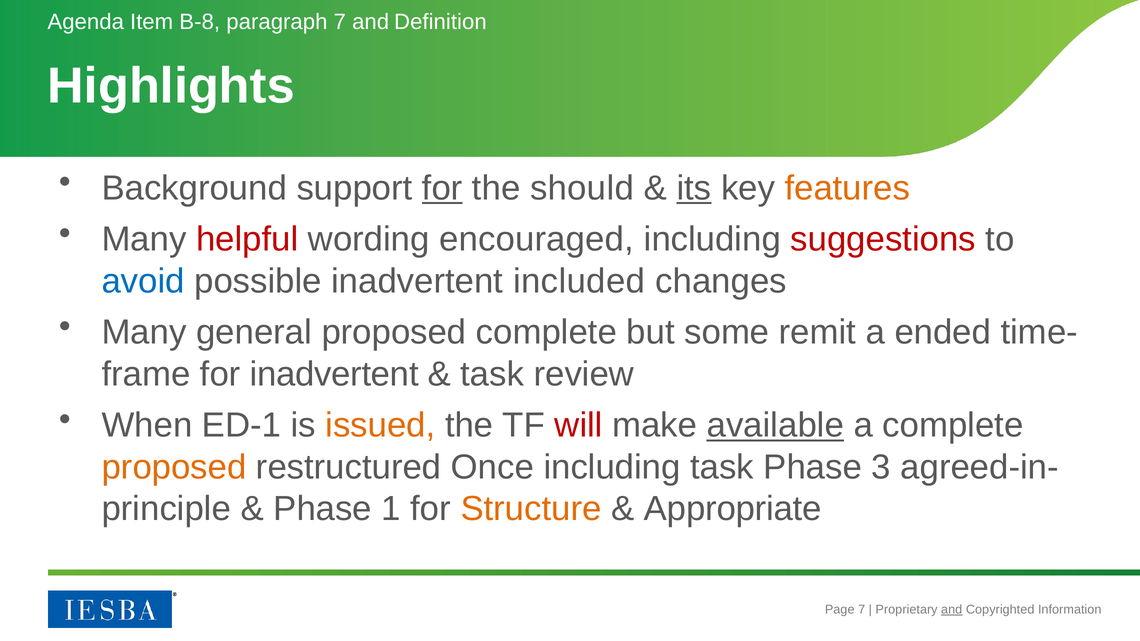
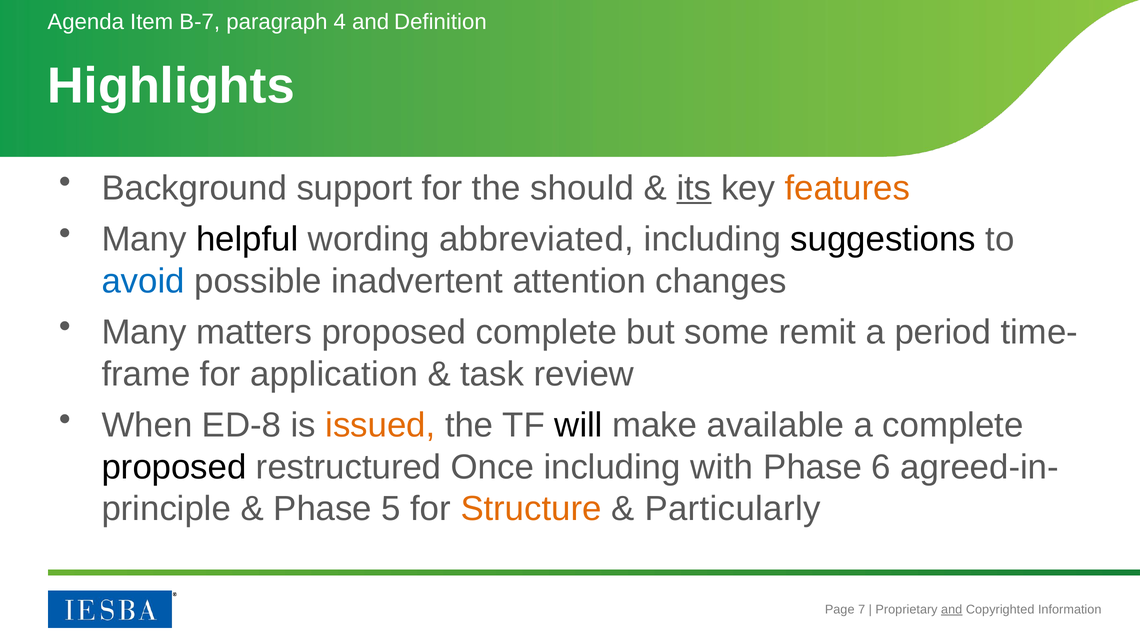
B-8: B-8 -> B-7 (200, 22)
paragraph 7: 7 -> 4 (340, 22)
for underline: present -> none (442, 188)
helpful colour: red -> black (247, 239)
encouraged: encouraged -> abbreviated (537, 239)
suggestions colour: red -> black (883, 239)
included: included -> attention (579, 281)
general: general -> matters (254, 333)
ended: ended -> period (943, 333)
for inadvertent: inadvertent -> application (334, 374)
ED-1: ED-1 -> ED-8 (242, 426)
will colour: red -> black (579, 426)
available underline: present -> none (775, 426)
proposed colour: orange -> black (174, 467)
including task: task -> with (722, 467)
3: 3 -> 6 (881, 467)
1: 1 -> 5 (391, 509)
Appropriate: Appropriate -> Particularly (733, 509)
